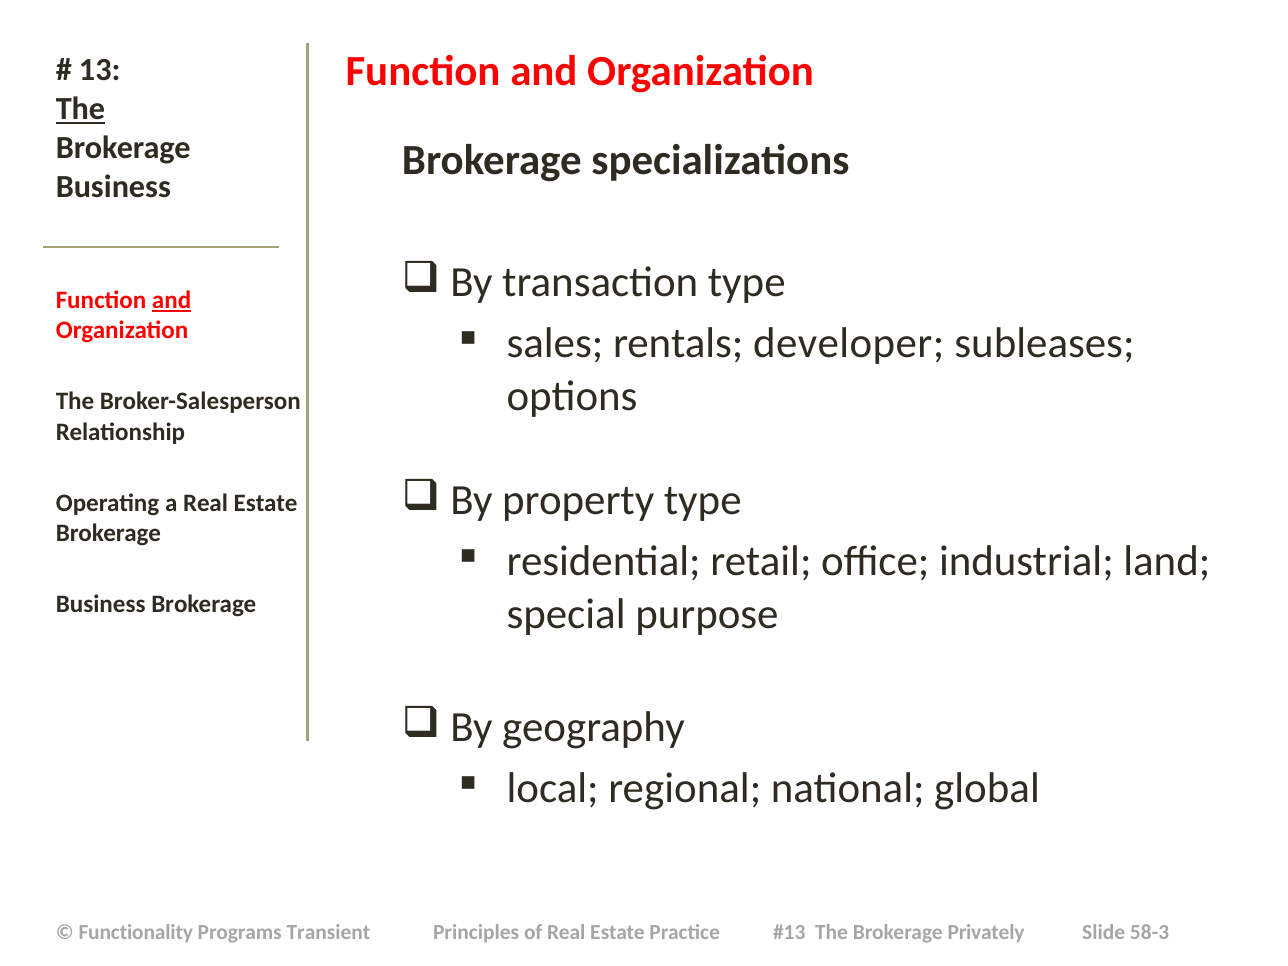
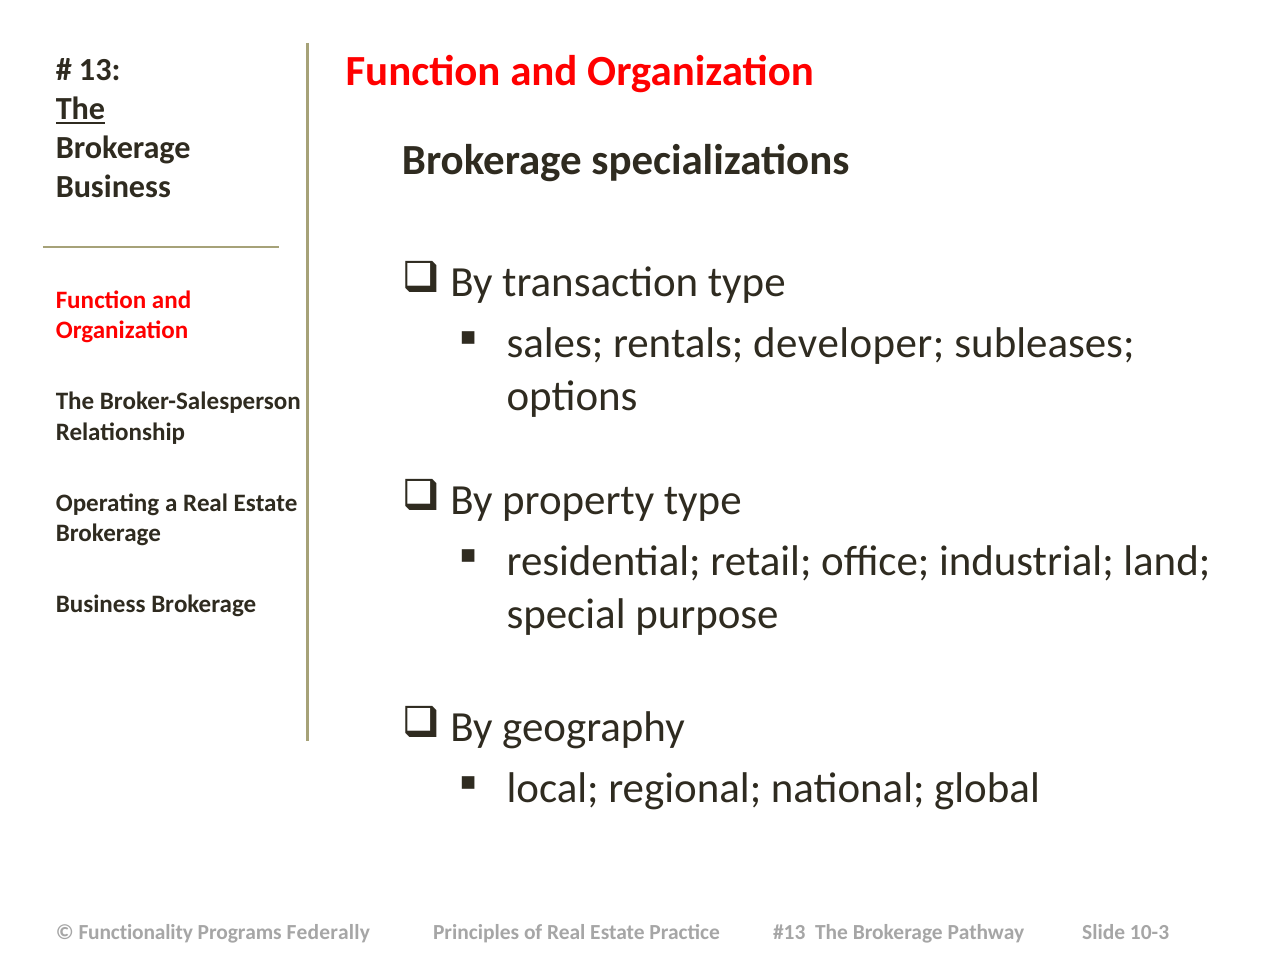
and underline: present -> none (172, 300)
Transient: Transient -> Federally (328, 932)
Privately: Privately -> Pathway (986, 932)
58-3: 58-3 -> 10-3 (1150, 932)
